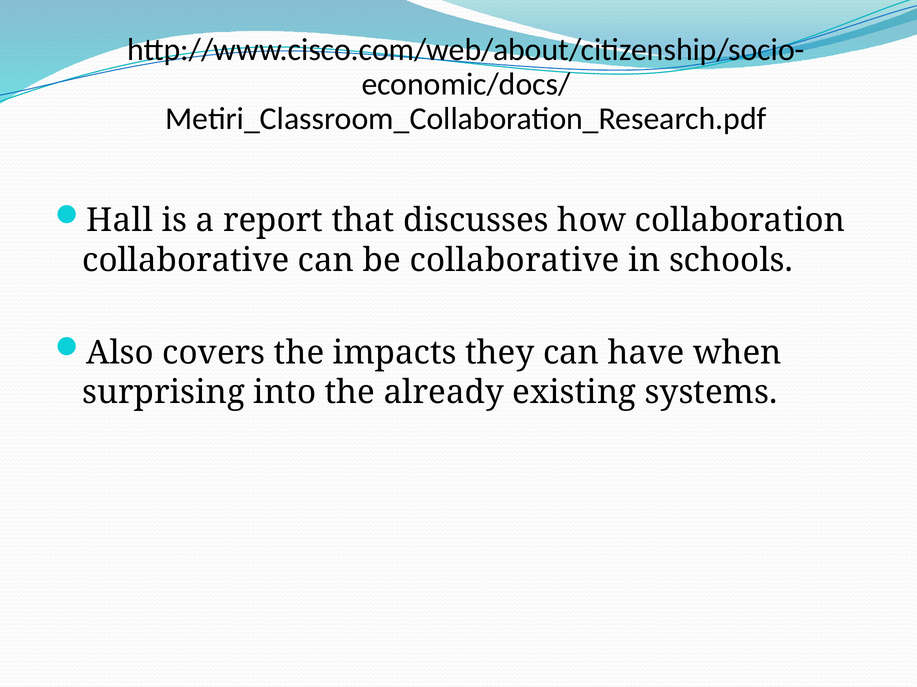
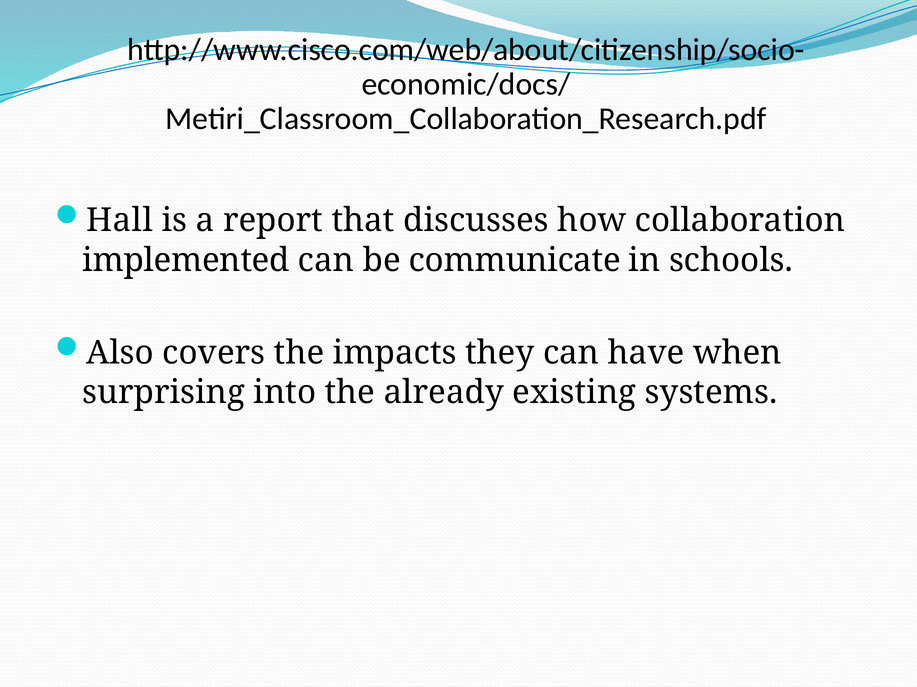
collaborative: collaborative -> implemented (186, 260)
be collaborative: collaborative -> communicate (515, 260)
